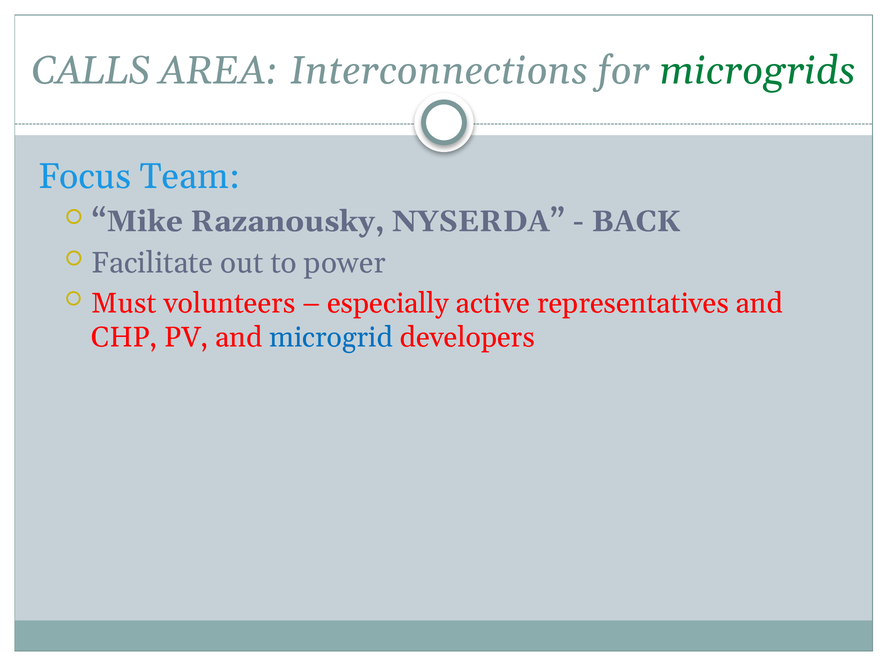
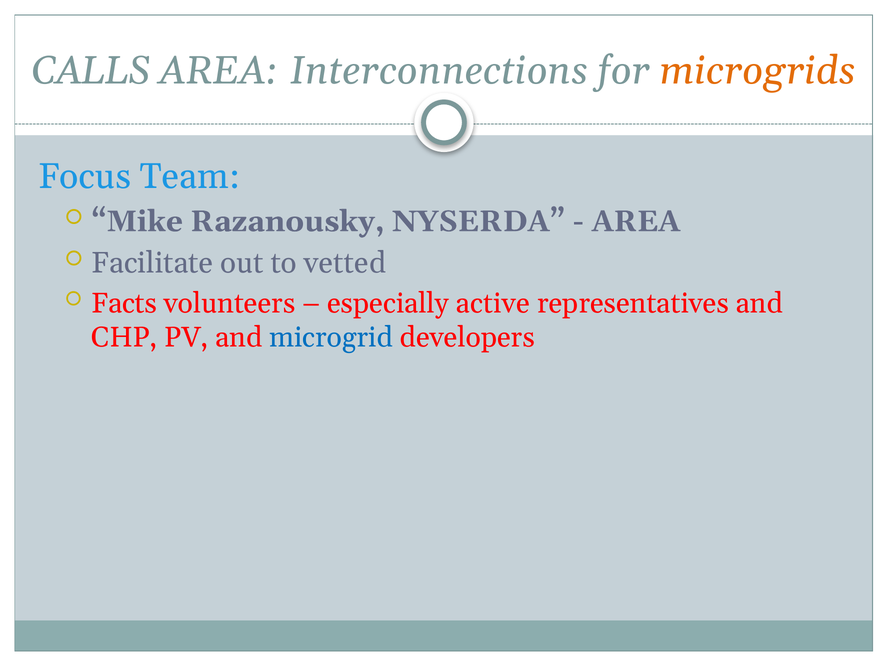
microgrids colour: green -> orange (758, 71)
BACK: BACK -> AREA (636, 221)
power: power -> vetted (345, 263)
Must: Must -> Facts (124, 303)
